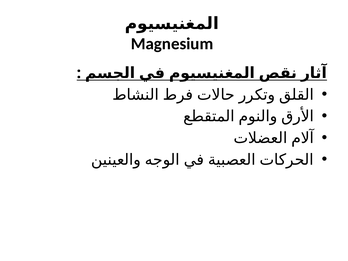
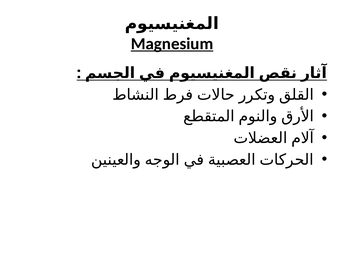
Magnesium underline: none -> present (172, 44)
